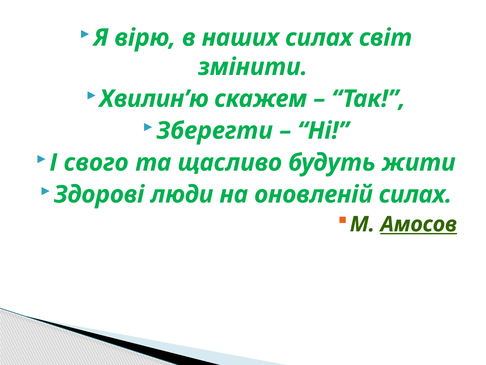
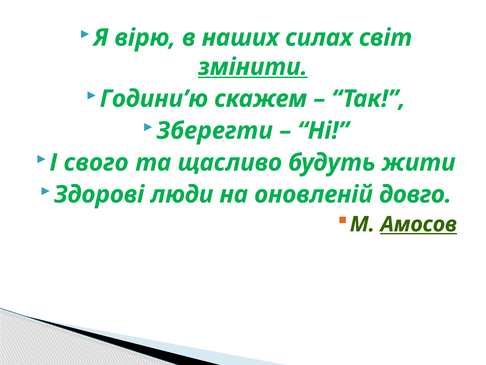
змінити underline: none -> present (253, 67)
Хвилин’ю: Хвилин’ю -> Години’ю (154, 99)
оновленій силах: силах -> довго (415, 194)
